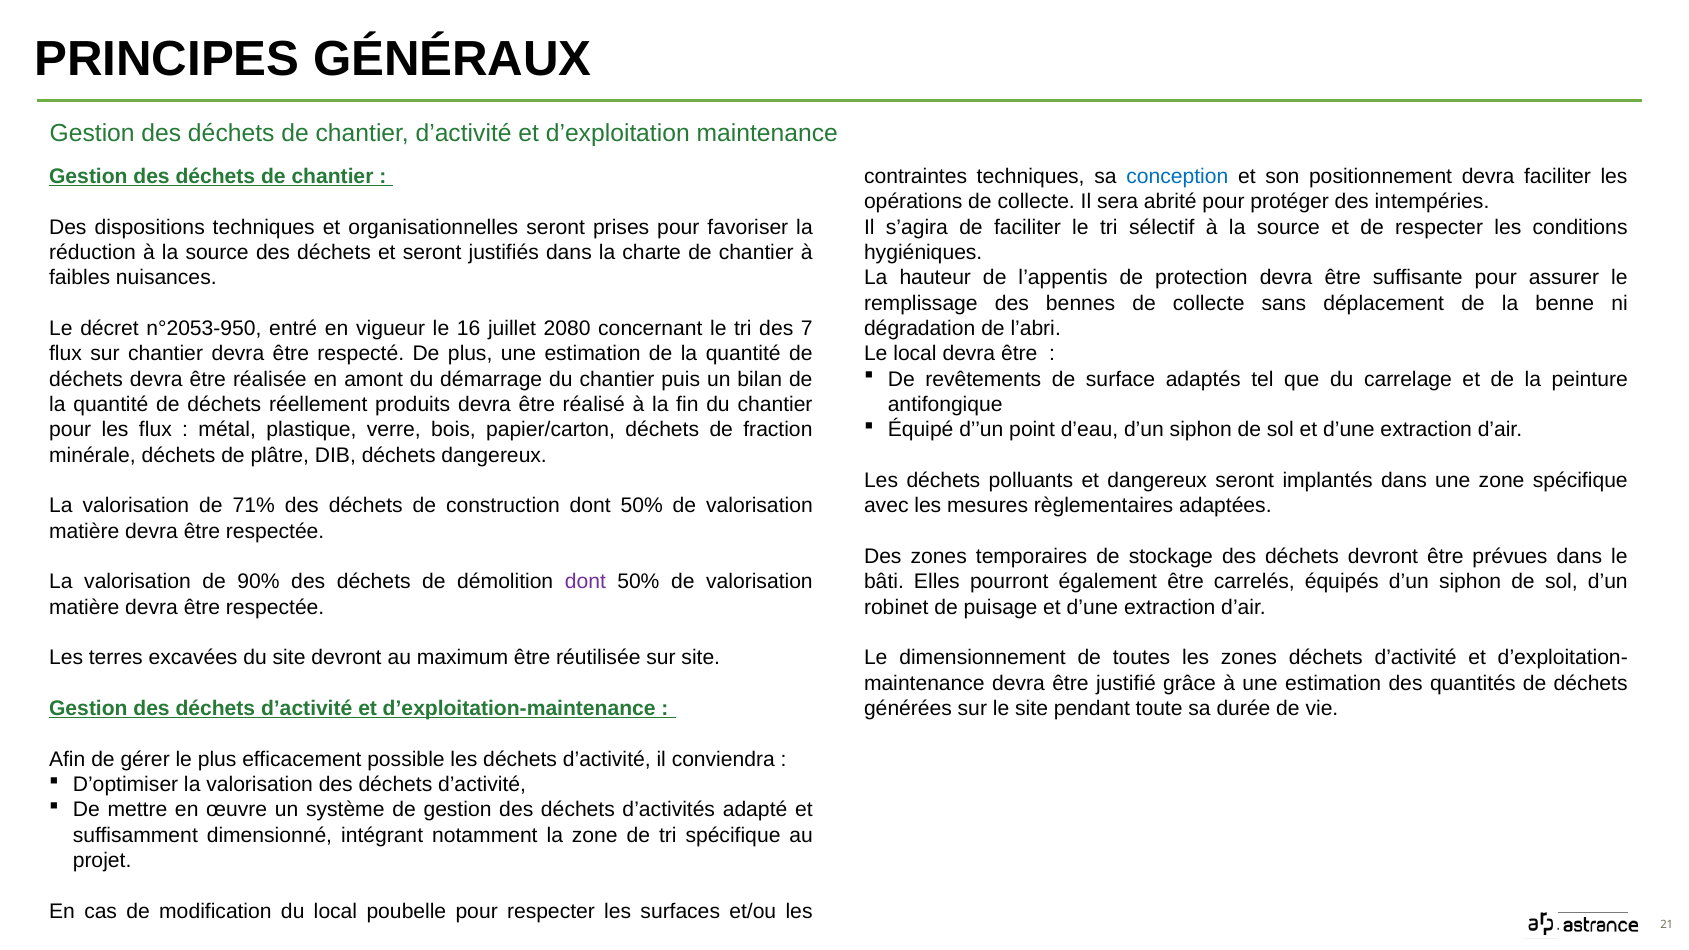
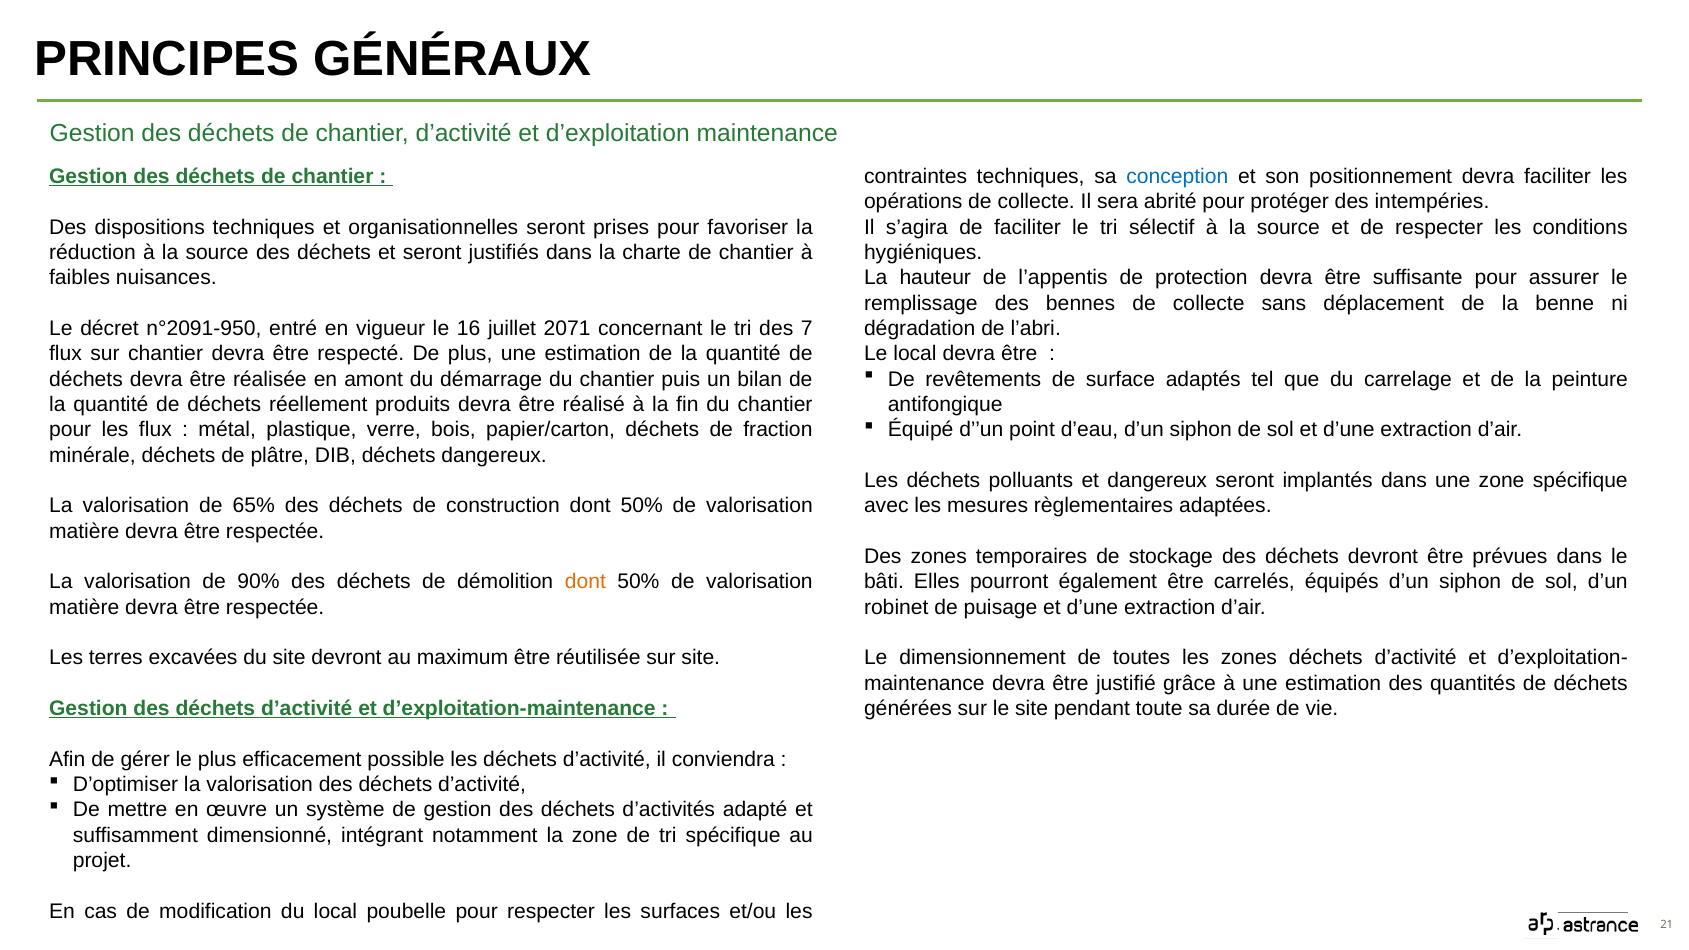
n°2053-950: n°2053-950 -> n°2091-950 (204, 329)
2080: 2080 -> 2071 (567, 329)
71%: 71% -> 65% (254, 506)
dont colour: purple -> orange (585, 582)
